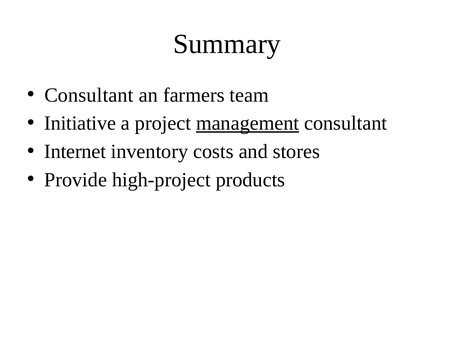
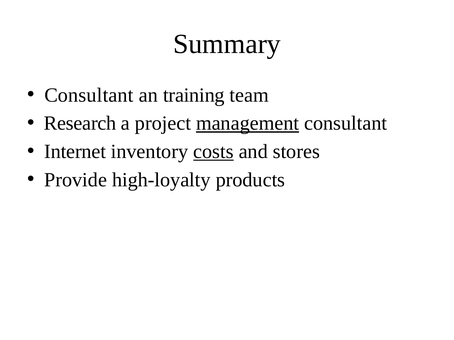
farmers: farmers -> training (194, 95)
Initiative: Initiative -> Research (80, 123)
costs underline: none -> present (213, 152)
high-project: high-project -> high-loyalty (161, 180)
